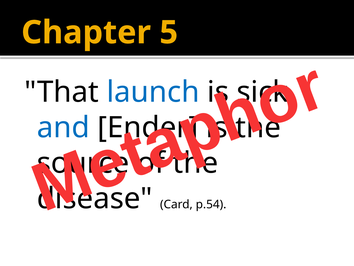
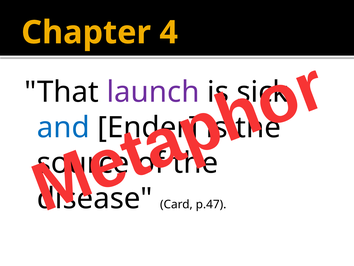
5: 5 -> 4 (169, 33)
launch colour: blue -> purple (153, 92)
p.54: p.54 -> p.47 (211, 204)
